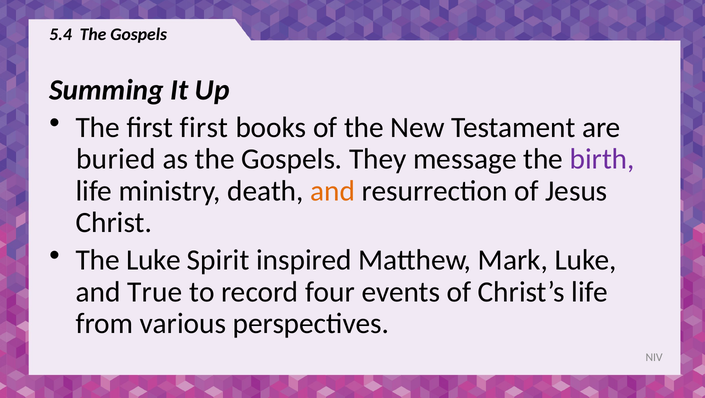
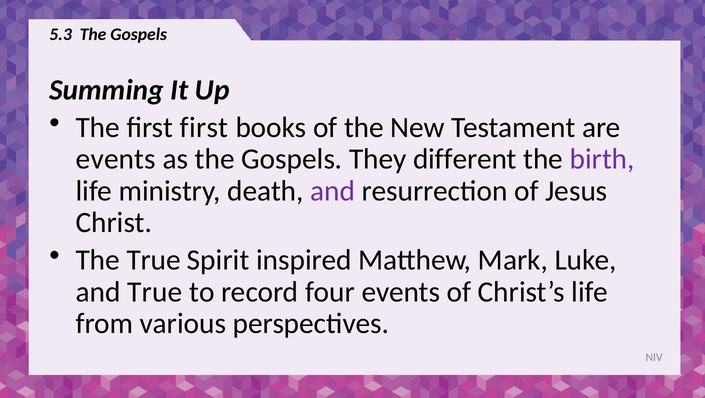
5.4: 5.4 -> 5.3 (61, 34)
buried: buried -> events (116, 159)
message: message -> different (465, 159)
and colour: orange -> purple (333, 191)
The Luke: Luke -> True (154, 260)
